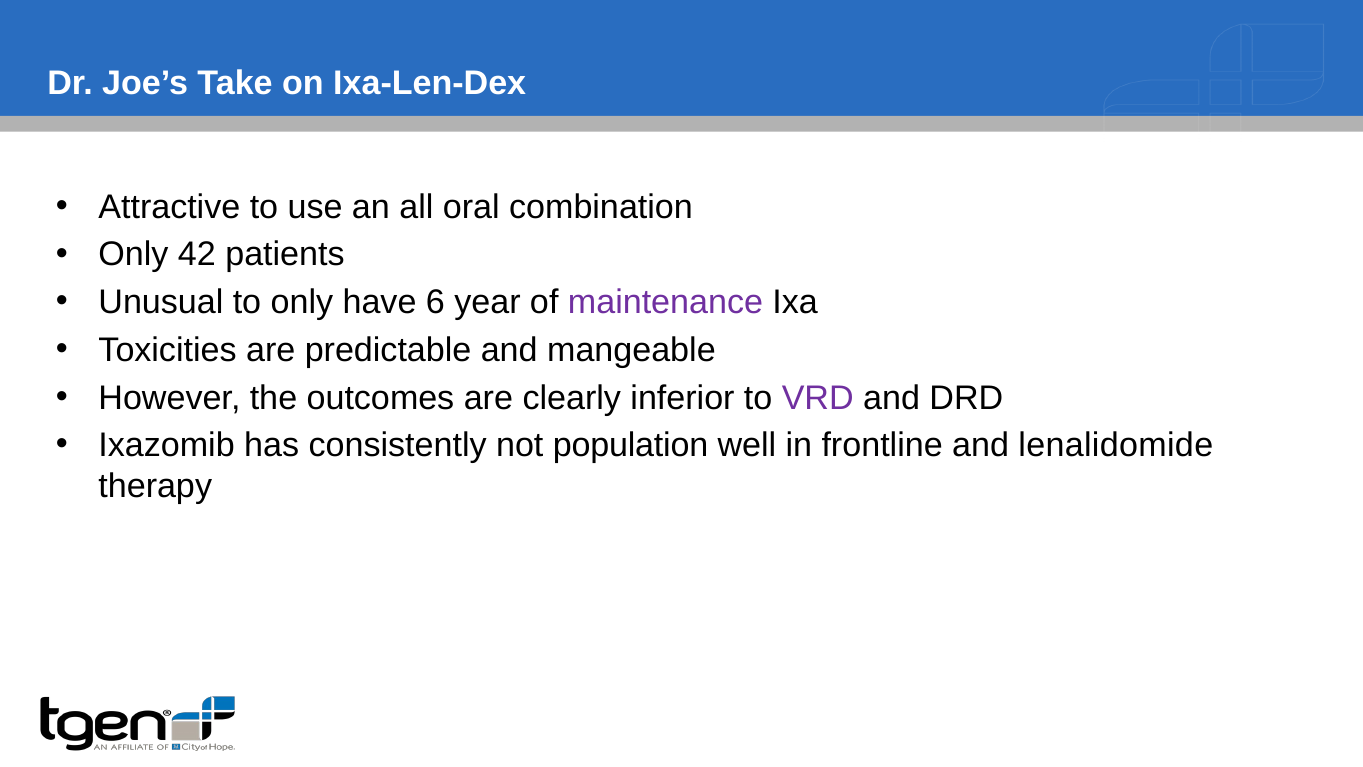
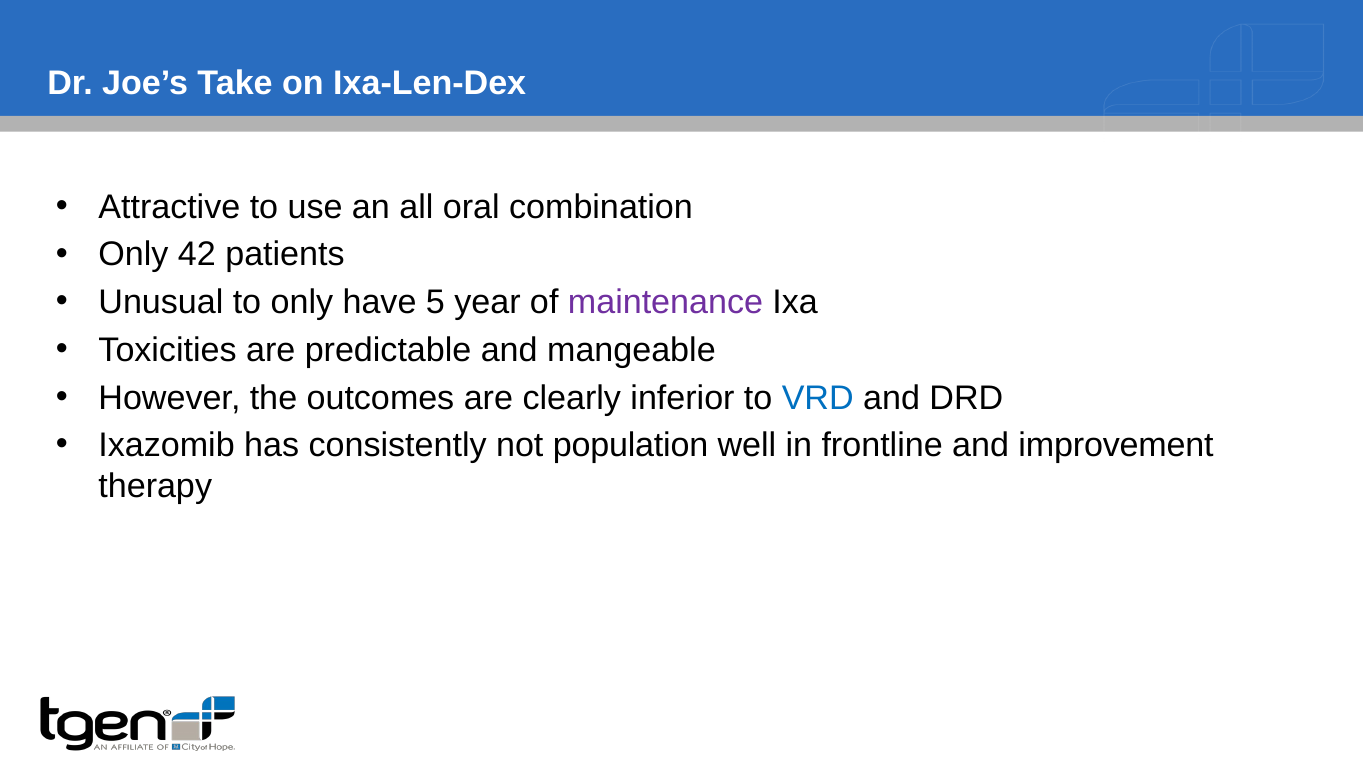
6: 6 -> 5 (435, 302)
VRD colour: purple -> blue (818, 398)
lenalidomide: lenalidomide -> improvement (1116, 445)
